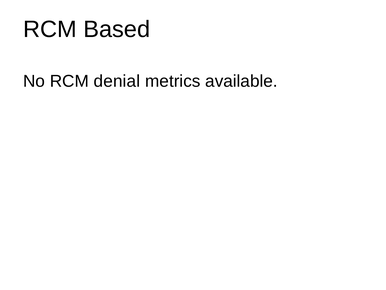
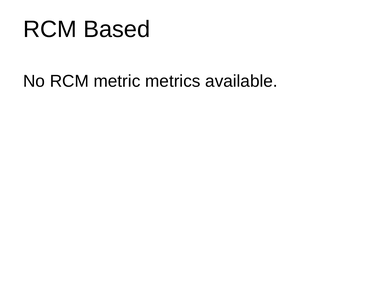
denial: denial -> metric (117, 81)
